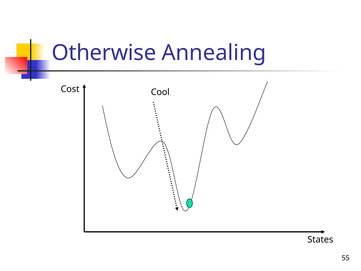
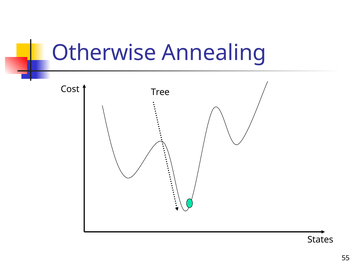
Cool: Cool -> Tree (160, 92)
